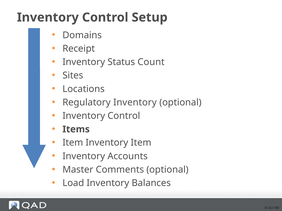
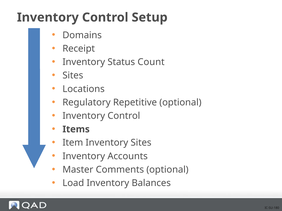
Regulatory Inventory: Inventory -> Repetitive (135, 103)
Inventory Item: Item -> Sites (141, 143)
